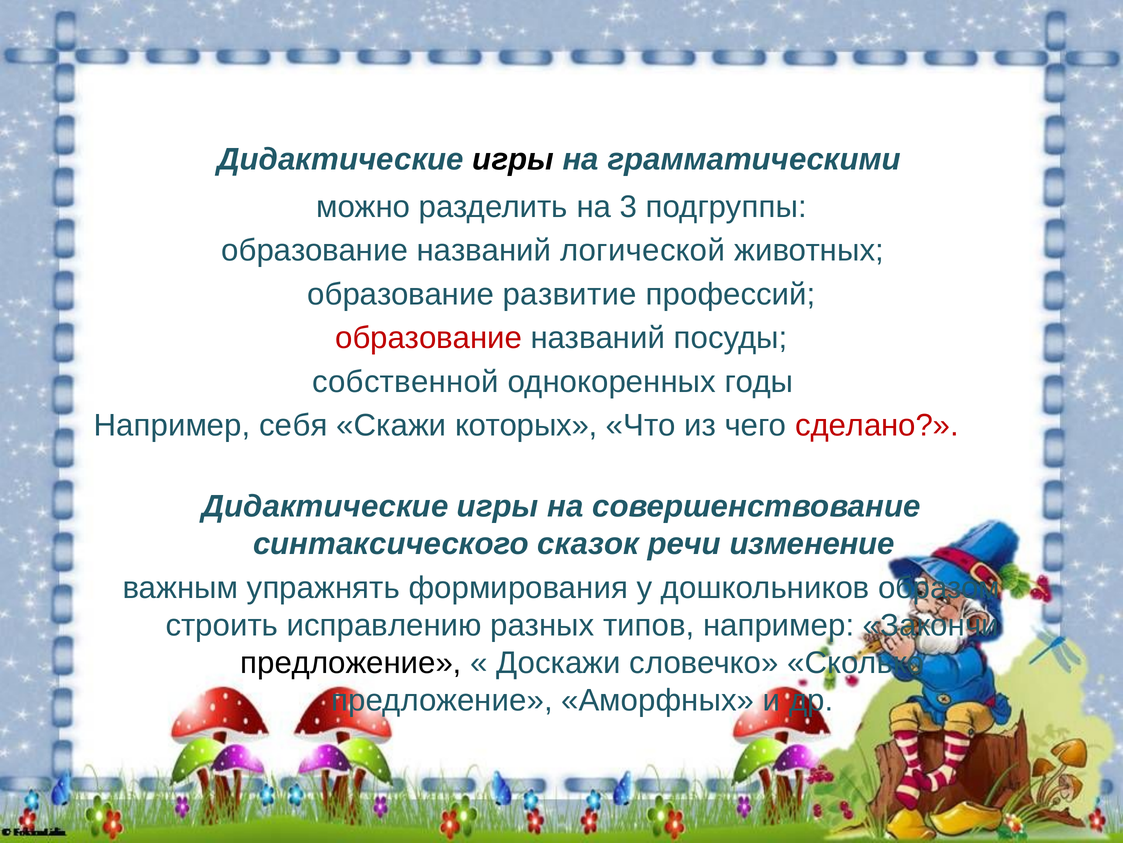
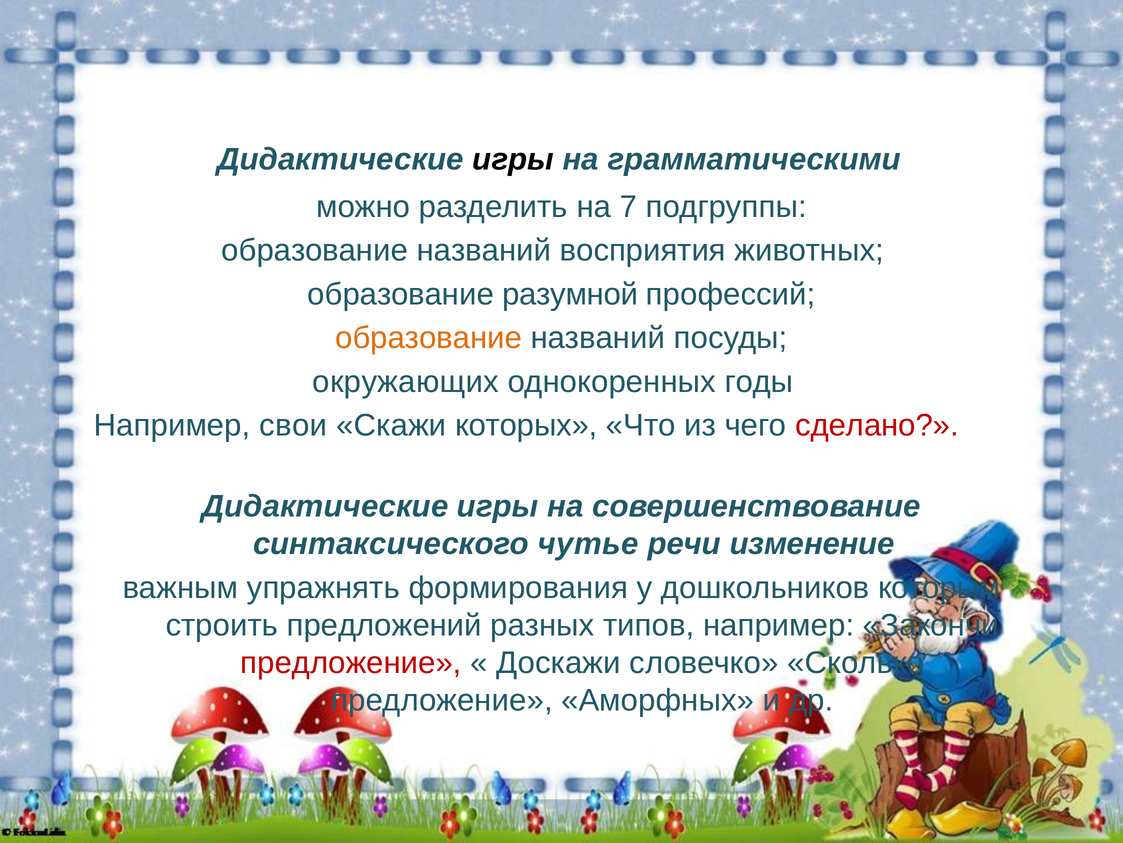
3: 3 -> 7 (628, 207)
логической: логической -> восприятия (643, 250)
развитие: развитие -> разумной (570, 294)
образование colour: red -> orange (429, 338)
собственной: собственной -> окружающих (406, 381)
себя: себя -> свои (293, 425)
сказок: сказок -> чутье (588, 544)
образом: образом -> которым (939, 587)
исправлению: исправлению -> предложений (384, 625)
предложение colour: black -> red (351, 662)
